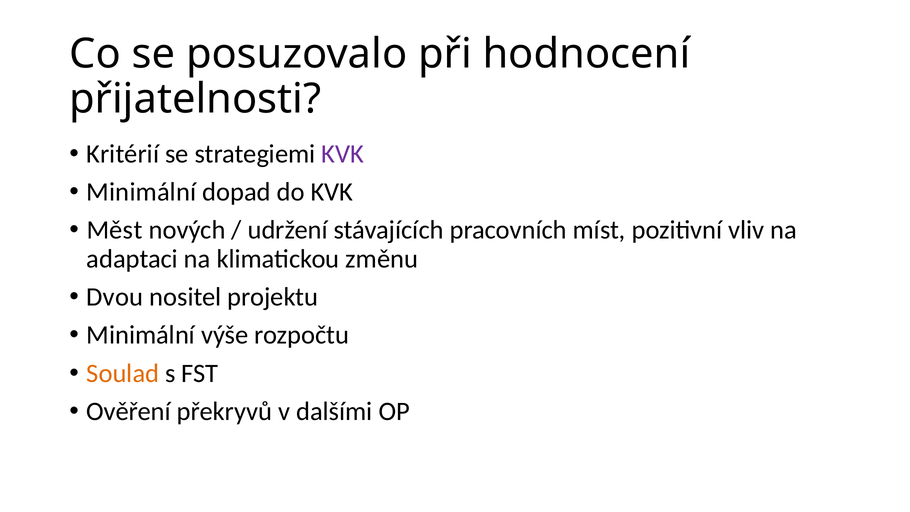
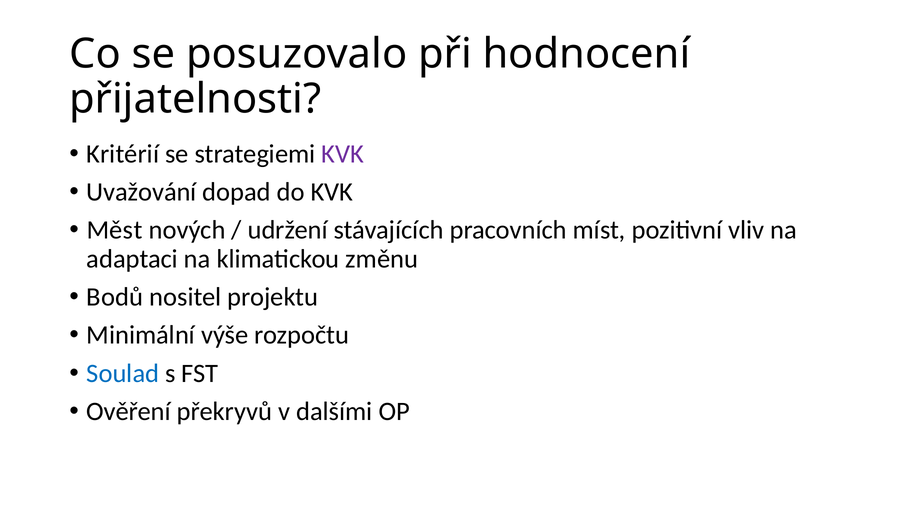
Minimální: Minimální -> Uvažování (142, 192)
Dvou: Dvou -> Bodů (115, 297)
Soulad colour: orange -> blue (123, 373)
